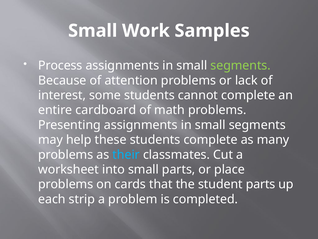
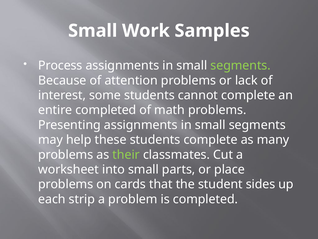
entire cardboard: cardboard -> completed (106, 110)
their colour: light blue -> light green (126, 154)
student parts: parts -> sides (261, 184)
